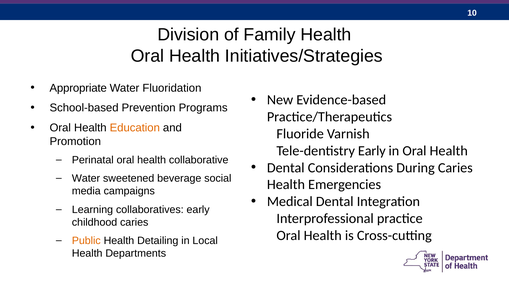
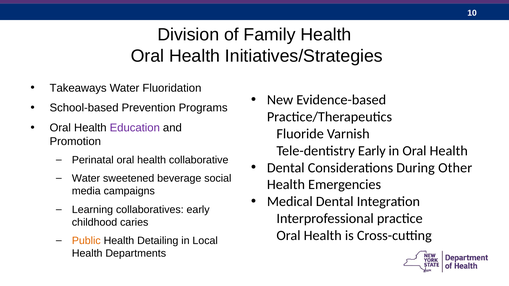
Appropriate: Appropriate -> Takeaways (78, 88)
Education colour: orange -> purple (135, 128)
During Caries: Caries -> Other (455, 168)
